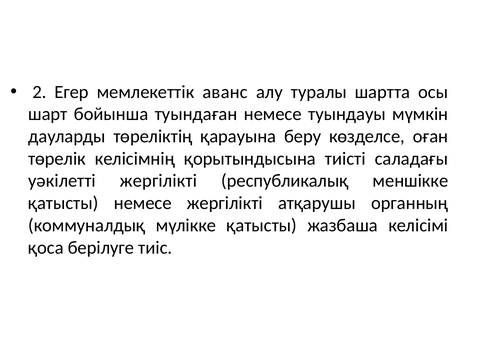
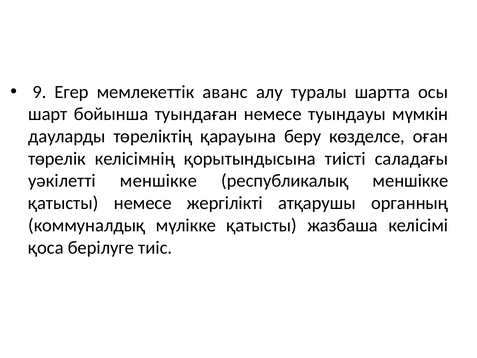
2: 2 -> 9 (39, 92)
уәкілетті жергілікті: жергілікті -> меншікке (158, 181)
